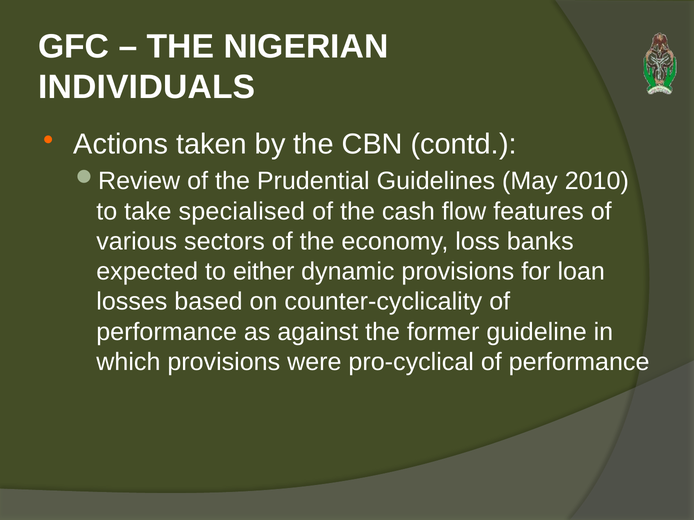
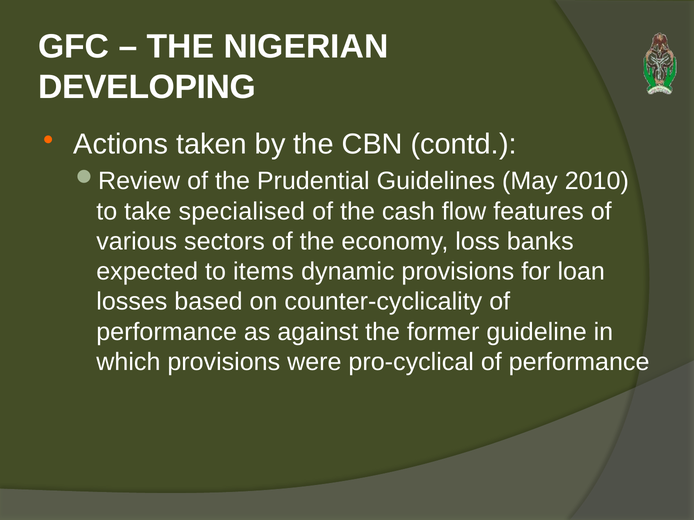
INDIVIDUALS: INDIVIDUALS -> DEVELOPING (147, 87)
either: either -> items (263, 272)
